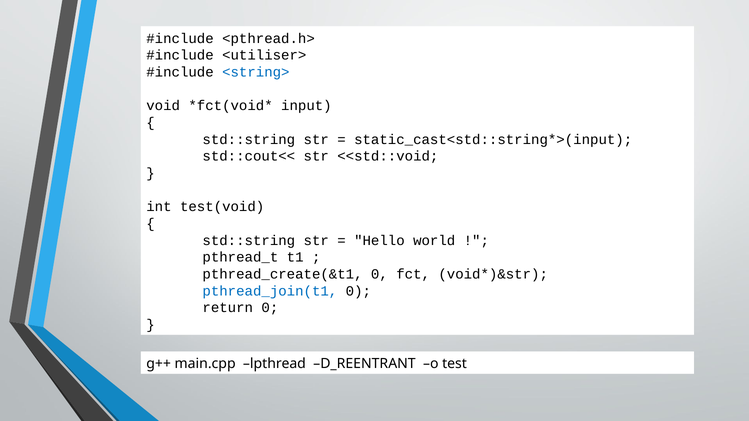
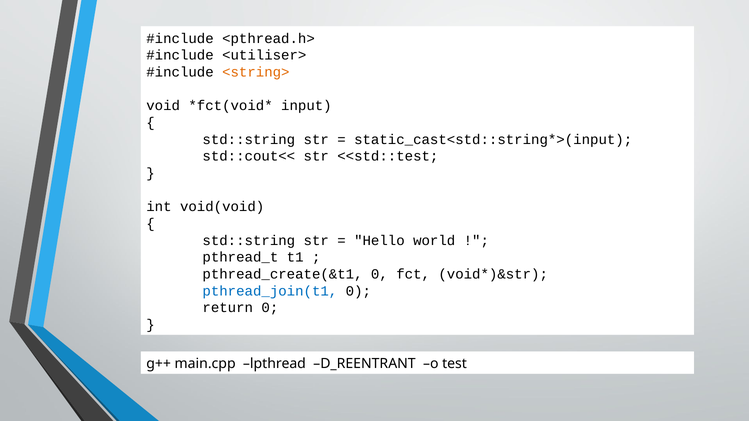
<string> colour: blue -> orange (256, 72)
<<std::void: <<std::void -> <<std::test (388, 156)
test(void: test(void -> void(void (222, 207)
